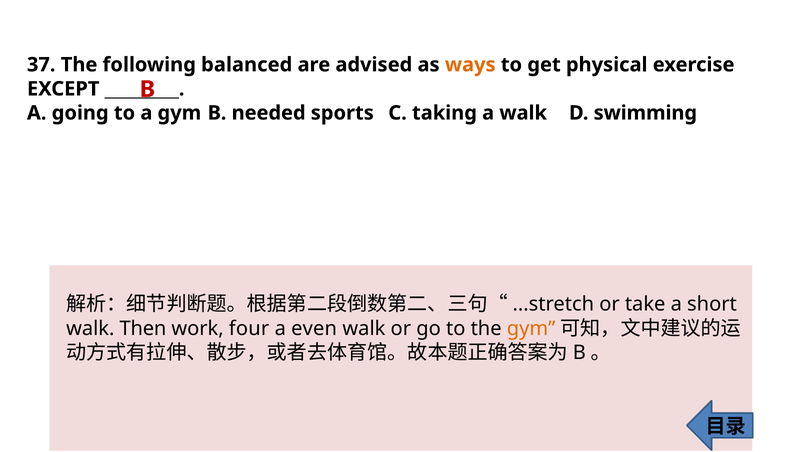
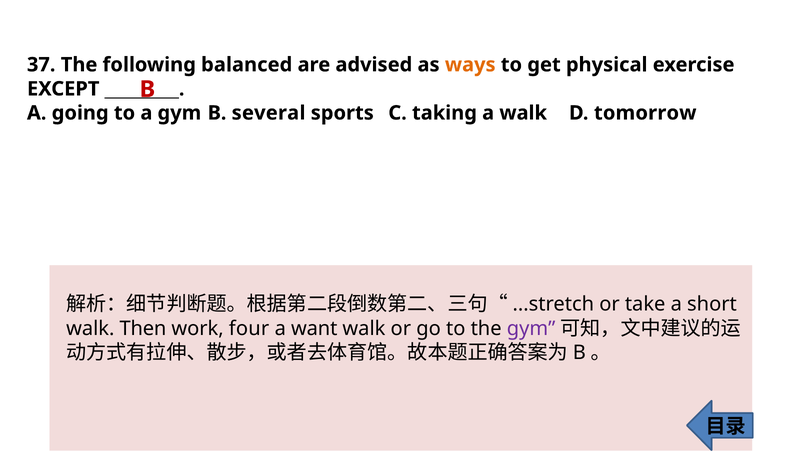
needed: needed -> several (268, 113)
swimming: swimming -> tomorrow (645, 113)
even: even -> want (314, 328)
gym colour: orange -> purple (531, 328)
